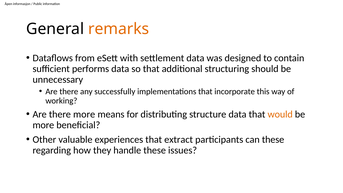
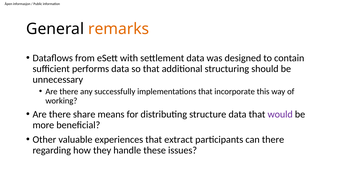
there more: more -> share (84, 114)
would colour: orange -> purple (280, 114)
can these: these -> there (273, 139)
